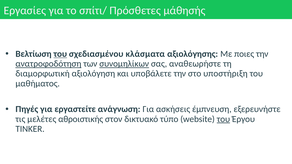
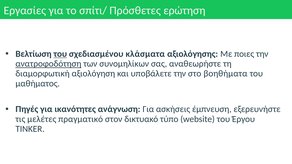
μάθησής: μάθησής -> ερώτηση (184, 10)
συνομηλίκων underline: present -> none (124, 64)
υποστήριξη: υποστήριξη -> βοηθήματα (225, 74)
εργαστείτε: εργαστείτε -> ικανότητες (75, 109)
αθροιστικής: αθροιστικής -> πραγματικό (81, 119)
του underline: present -> none (223, 119)
